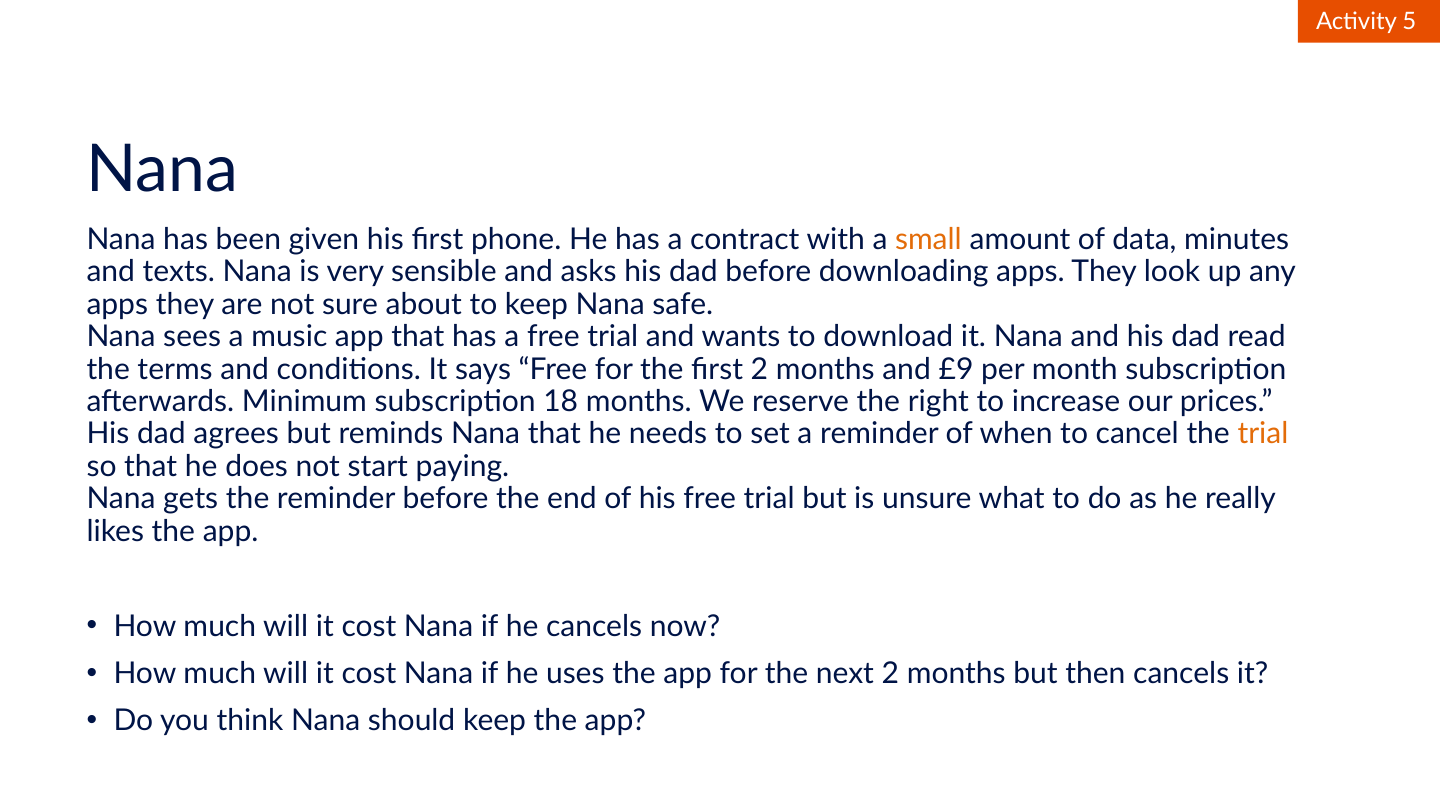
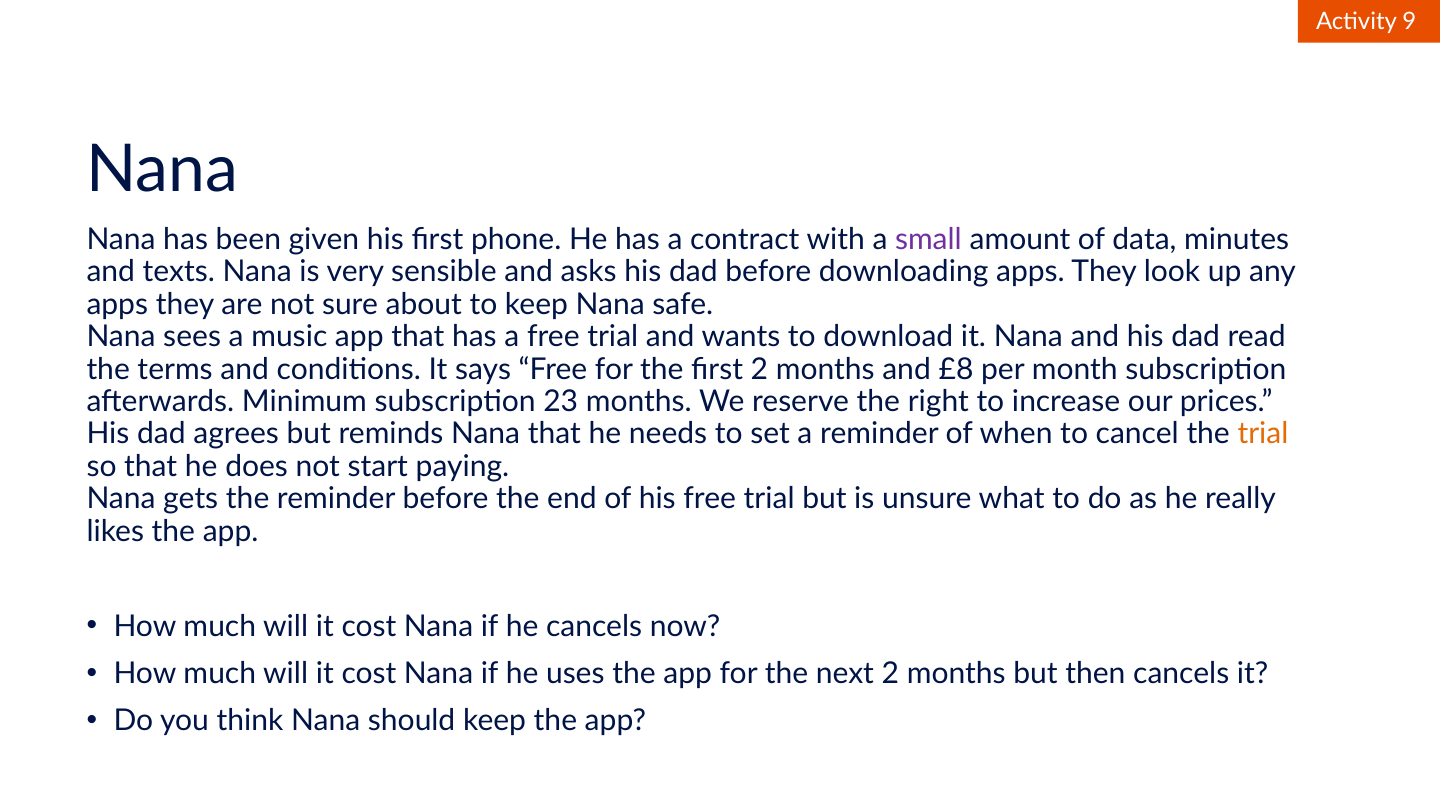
5: 5 -> 9 (1409, 21)
small colour: orange -> purple (928, 240)
£9: £9 -> £8 (956, 369)
18: 18 -> 23 (561, 402)
